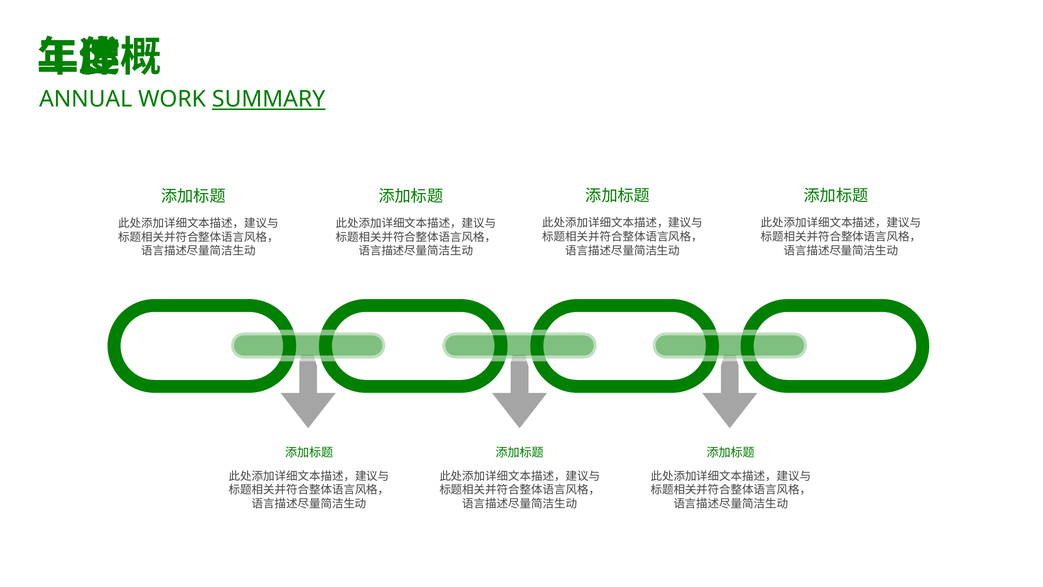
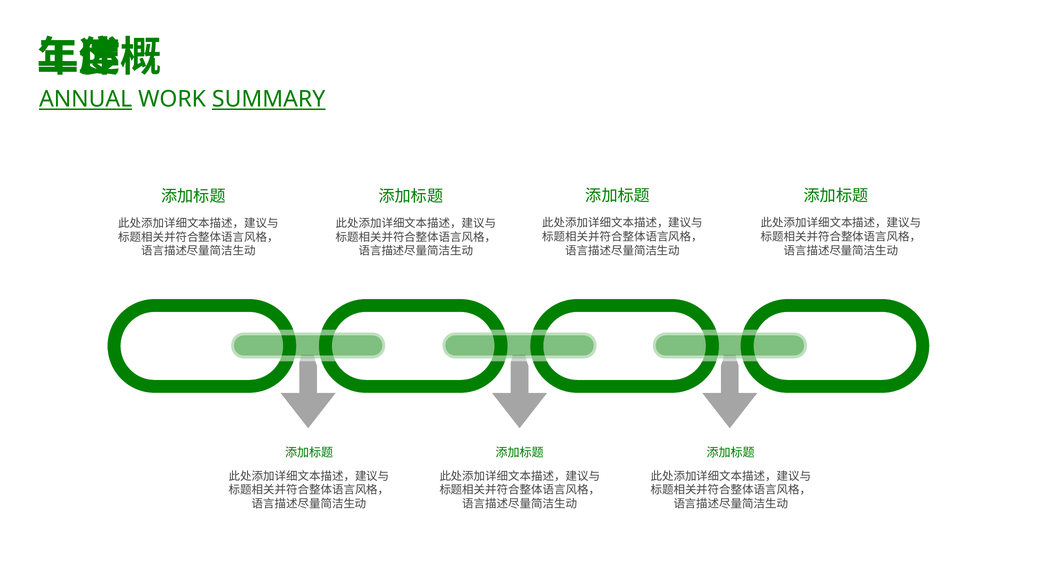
ANNUAL underline: none -> present (86, 99)
